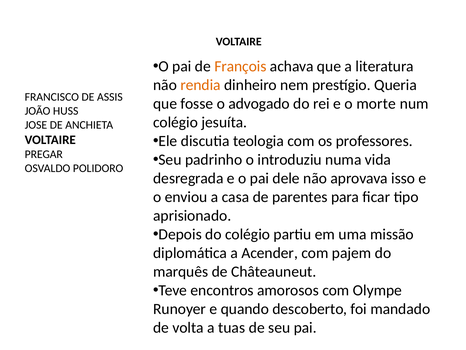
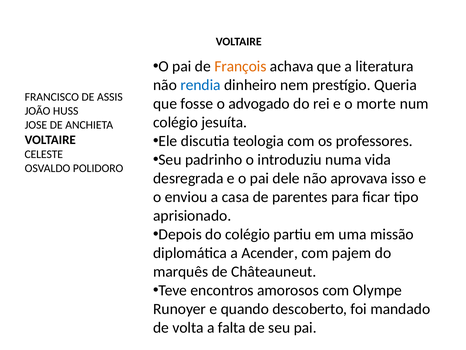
rendia colour: orange -> blue (201, 85)
PREGAR: PREGAR -> CELESTE (44, 154)
tuas: tuas -> falta (232, 327)
